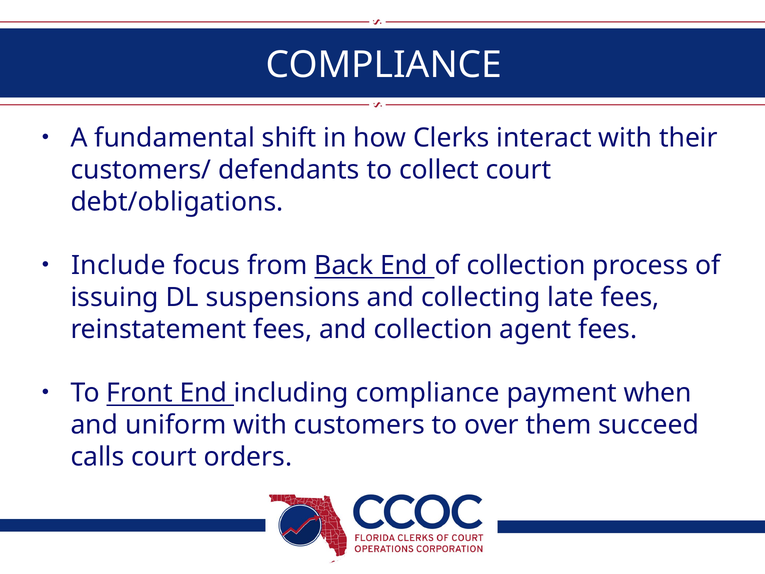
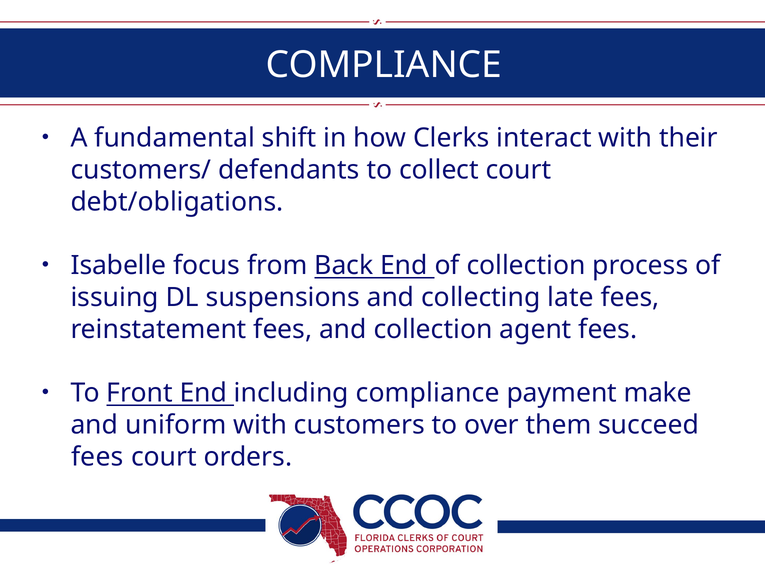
Include: Include -> Isabelle (119, 266)
when: when -> make (658, 393)
calls: calls -> fees (97, 457)
